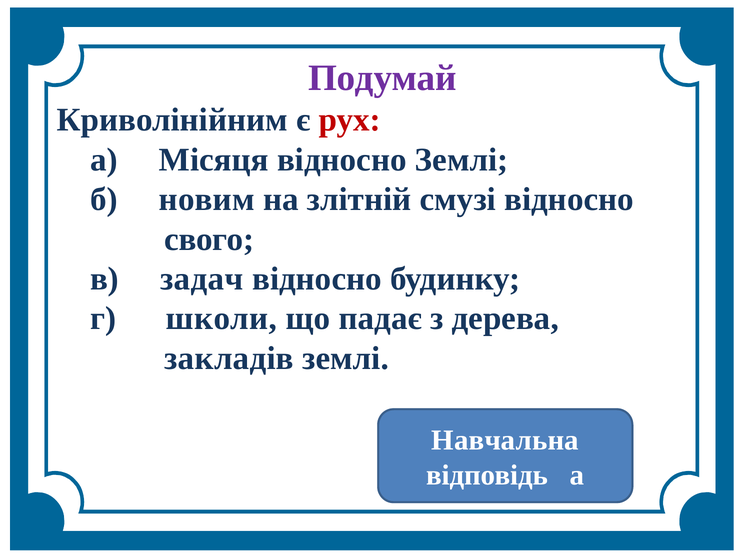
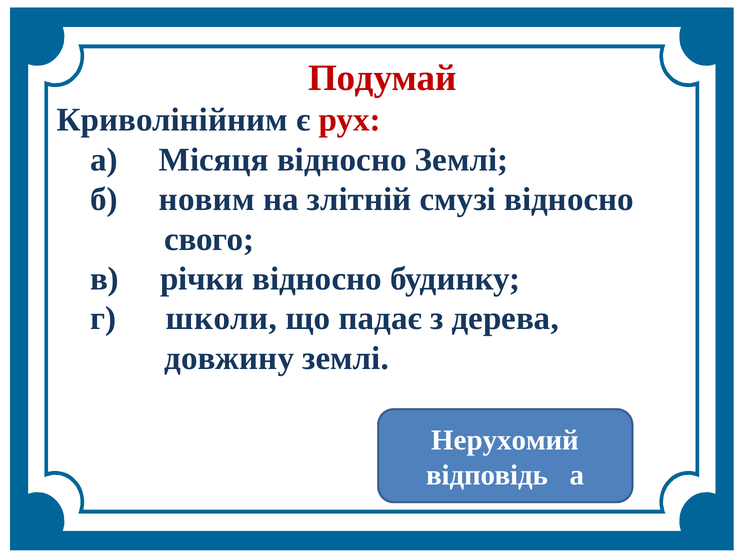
Подумай colour: purple -> red (382, 78)
задач: задач -> річки (202, 279)
закладів: закладів -> довжину (229, 358)
Навчальна: Навчальна -> Нерухомий (505, 440)
